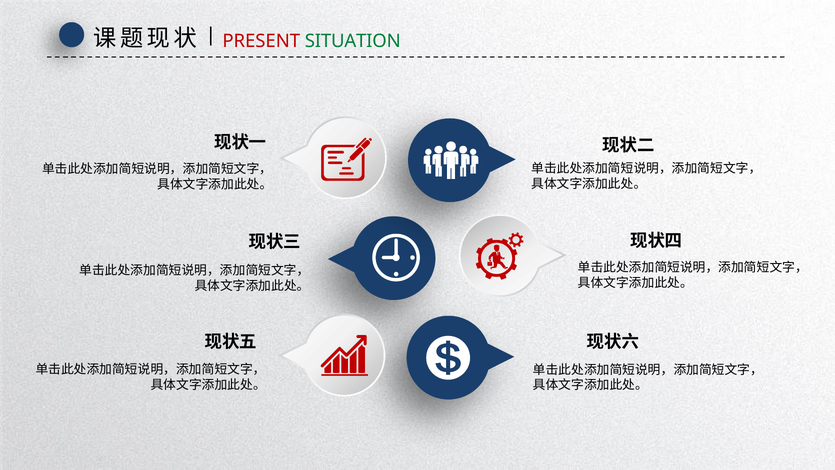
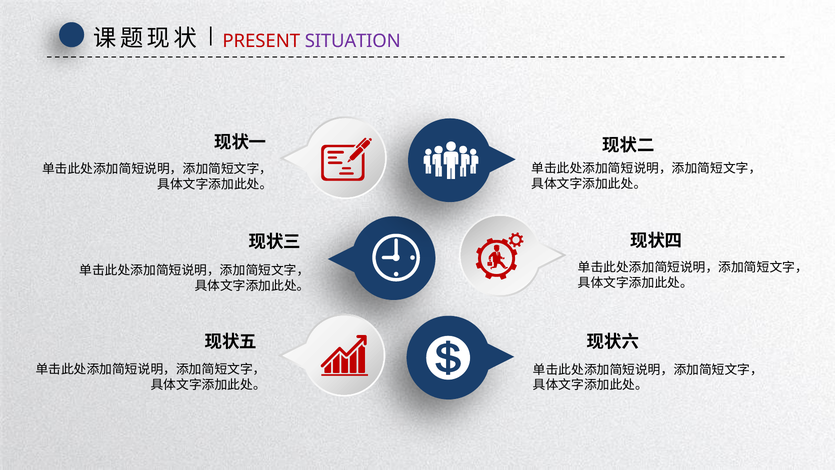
SITUATION colour: green -> purple (353, 41)
